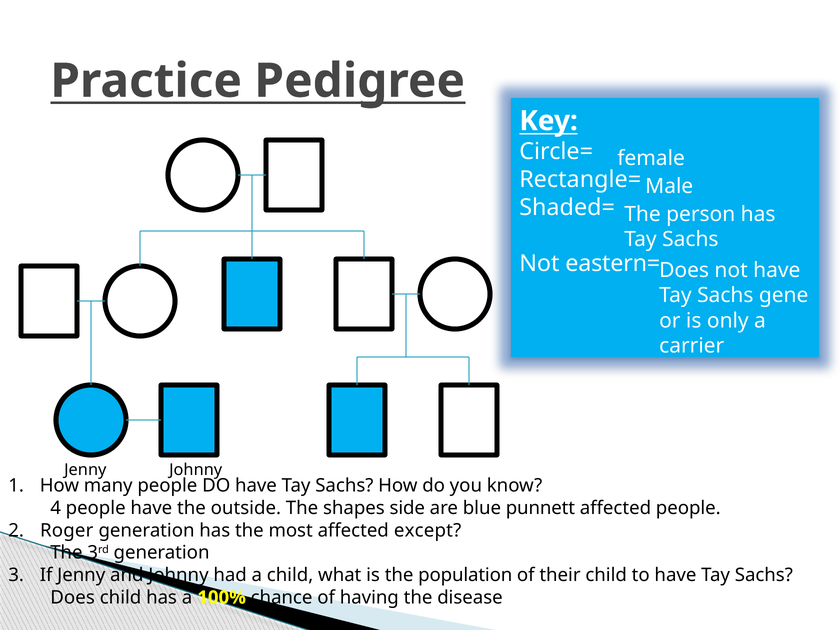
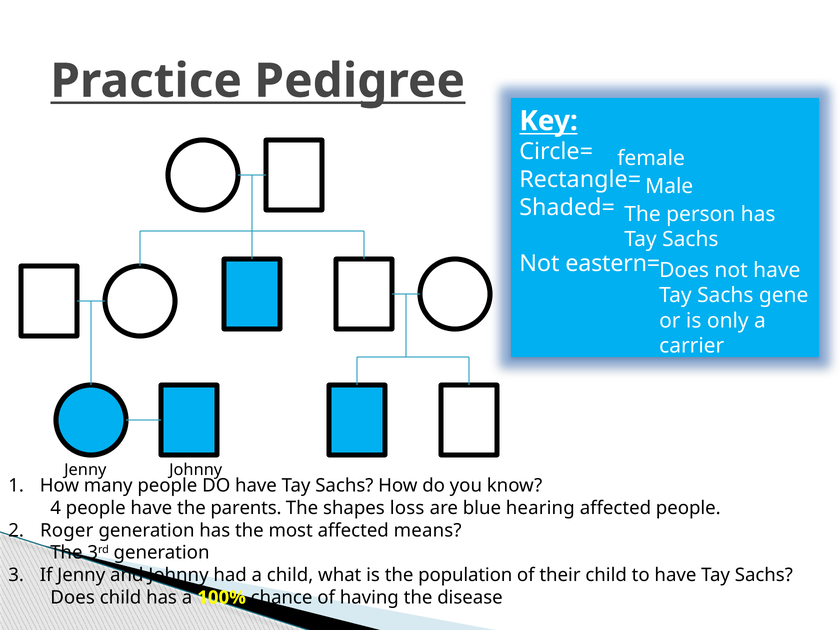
outside: outside -> parents (246, 508)
side: side -> loss (407, 508)
punnett: punnett -> hearing (540, 508)
except: except -> means (428, 530)
